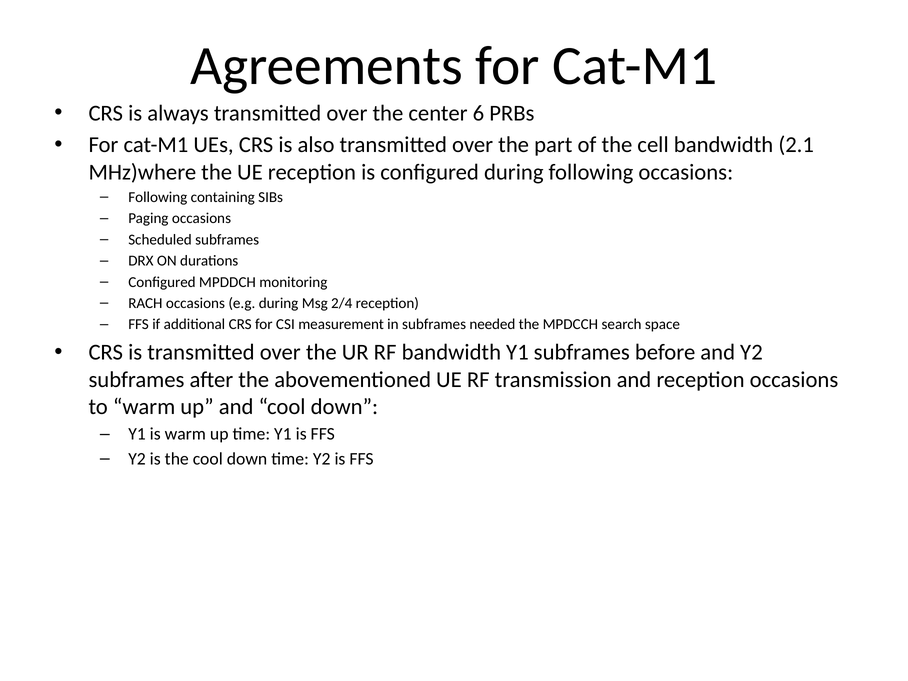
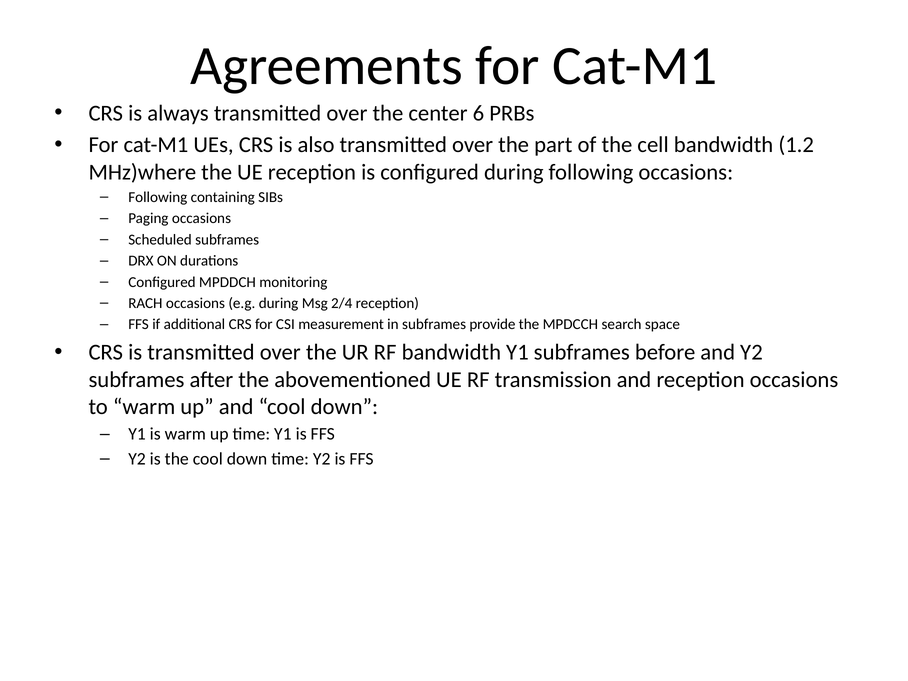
2.1: 2.1 -> 1.2 (796, 145)
needed: needed -> provide (492, 324)
